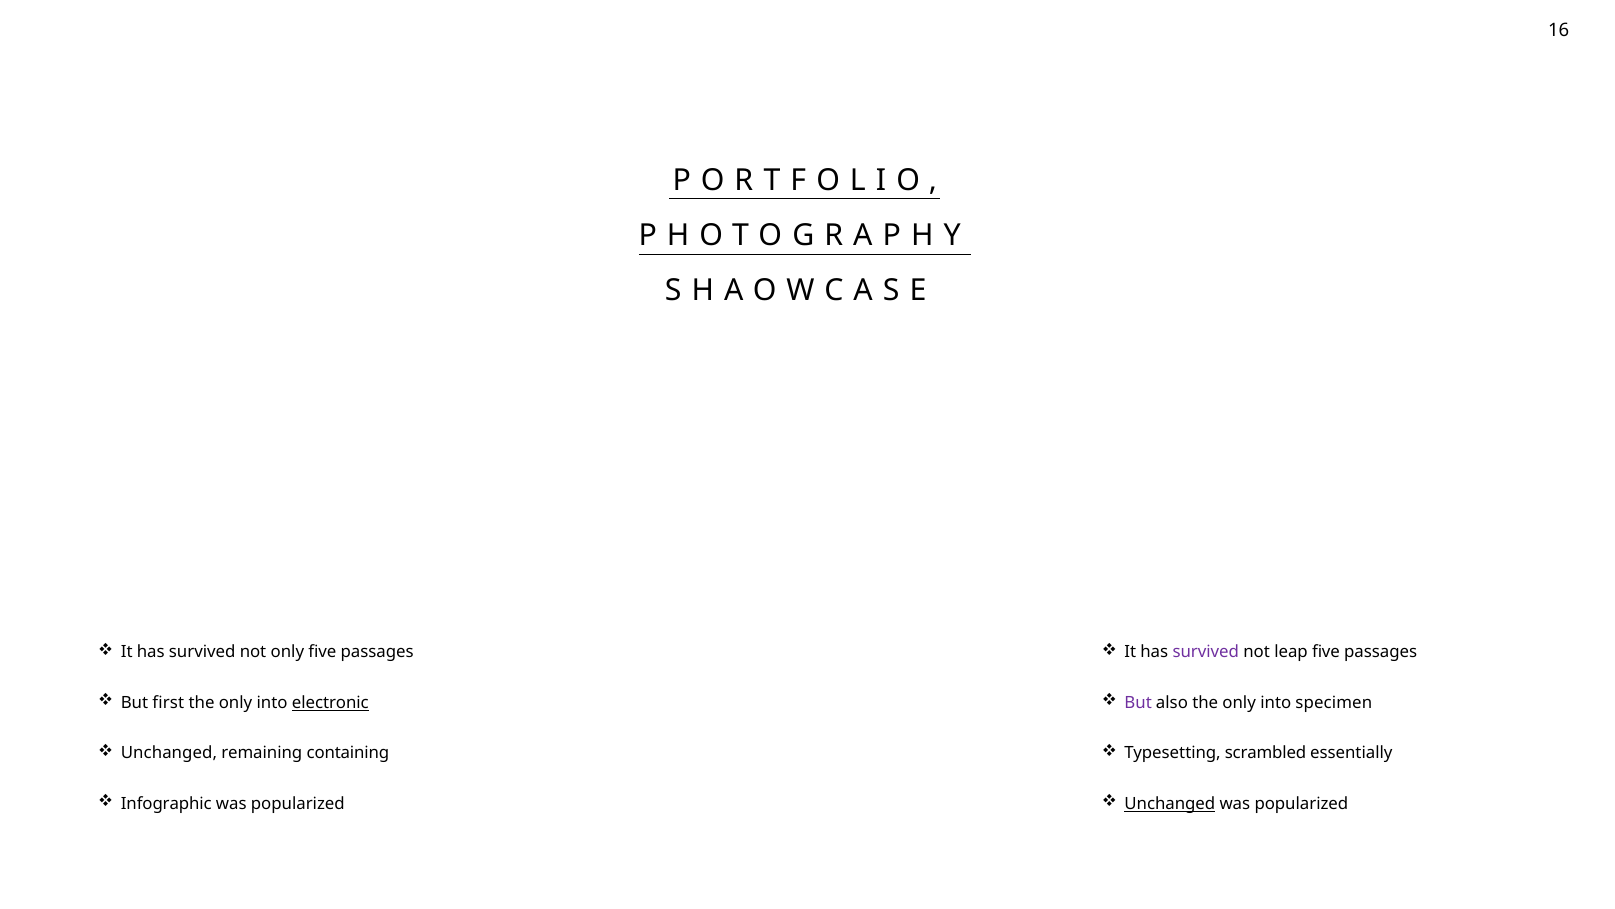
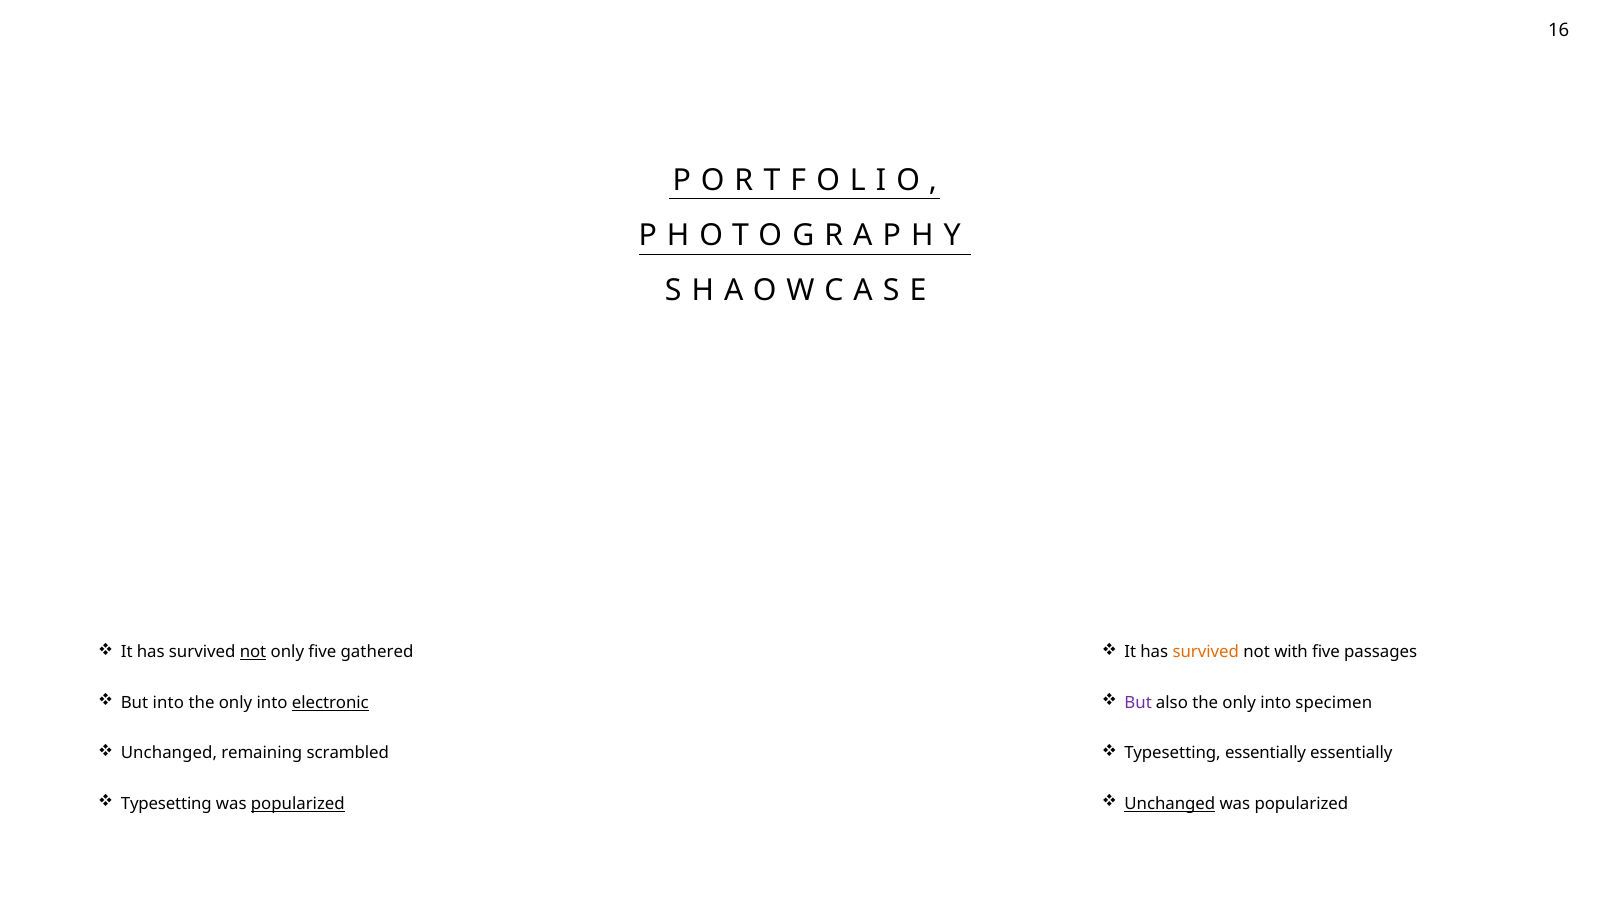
not underline: none -> present (253, 652)
only five passages: passages -> gathered (377, 652)
survived colour: purple -> orange (1206, 652)
leap: leap -> with (1291, 652)
But first: first -> into (168, 702)
containing: containing -> scrambled (348, 753)
Typesetting scrambled: scrambled -> essentially (1266, 753)
Infographic: Infographic -> Typesetting (166, 803)
popularized underline: none -> present (298, 803)
